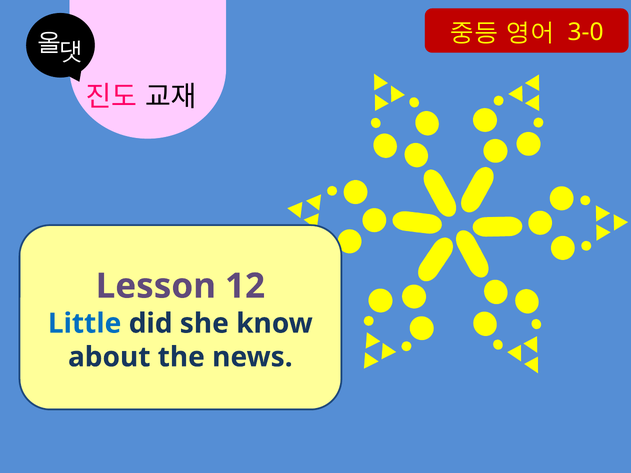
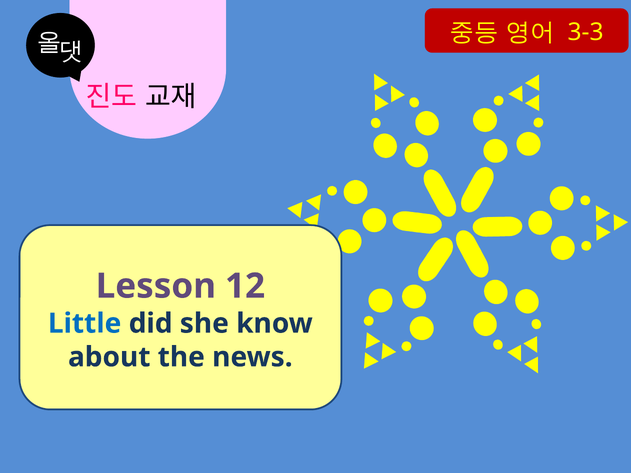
3-0: 3-0 -> 3-3 (586, 32)
